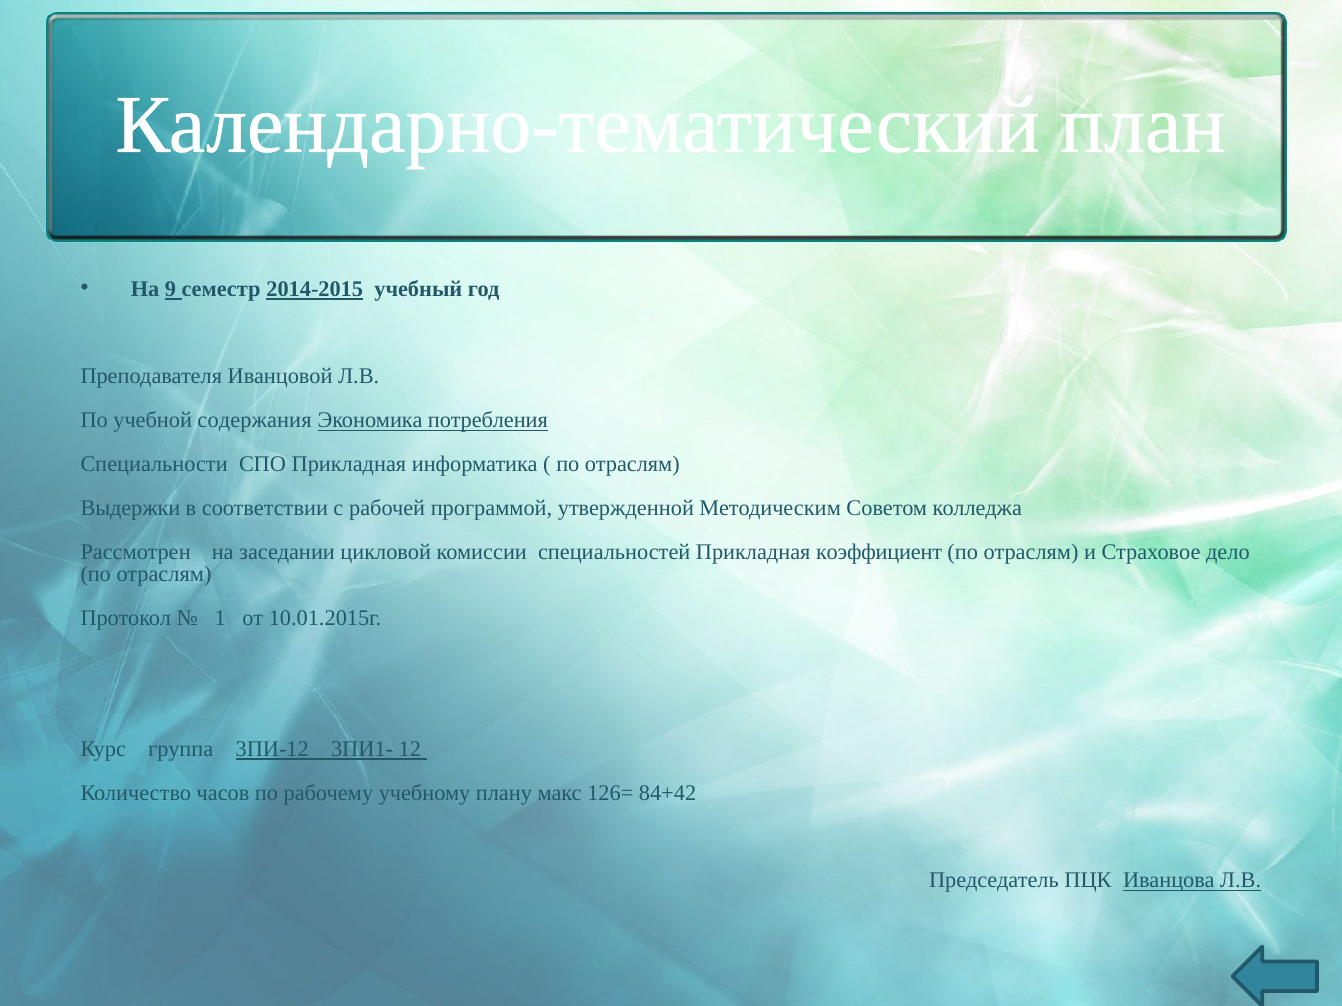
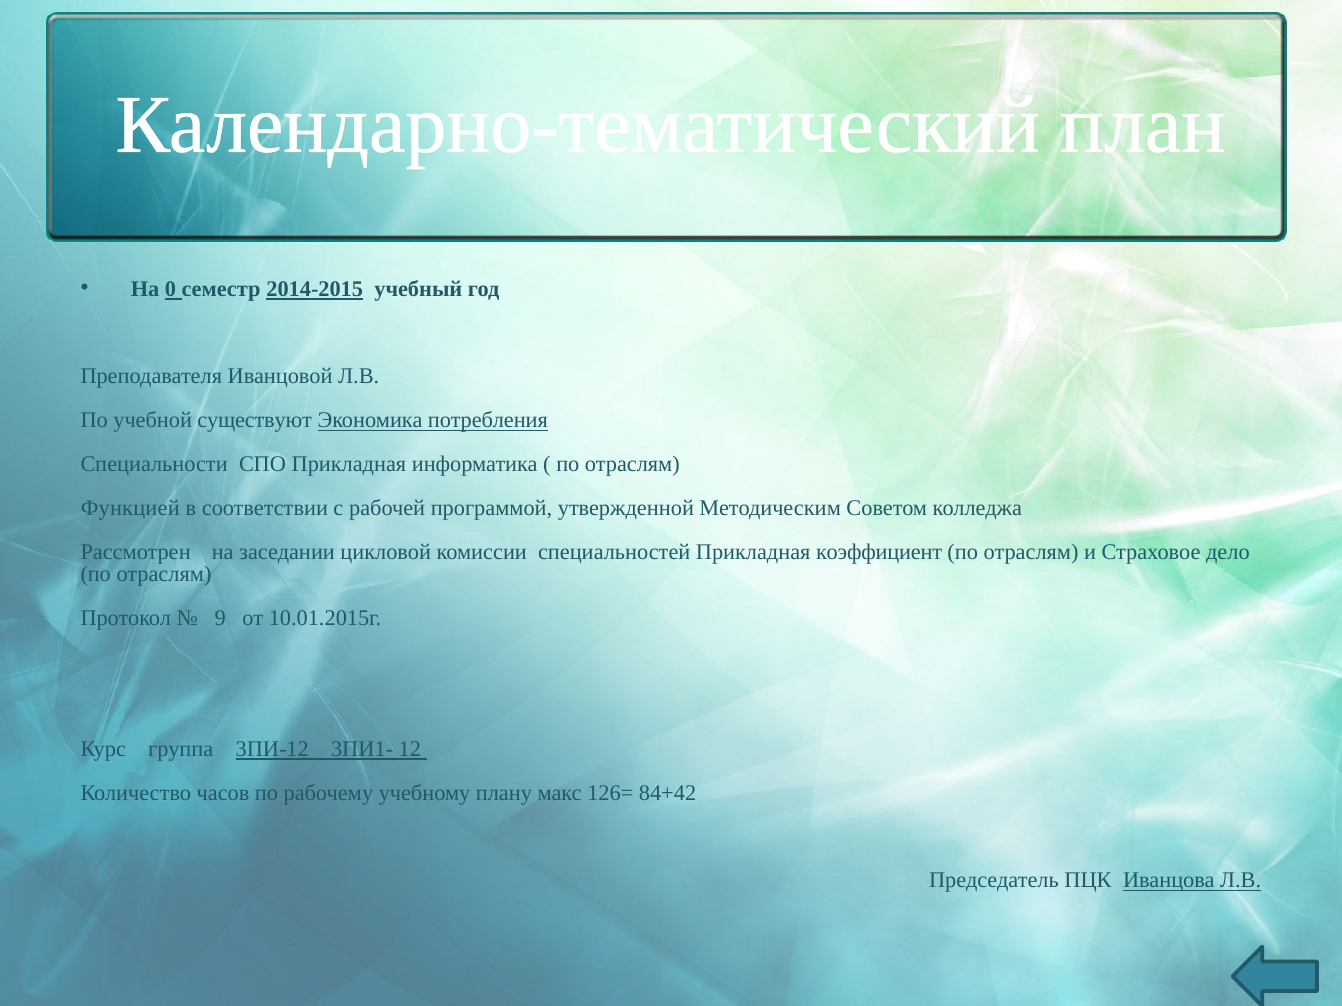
9: 9 -> 0 (170, 289)
содержания: содержания -> существуют (255, 421)
Выдержки: Выдержки -> Функцией (130, 508)
1: 1 -> 9 (220, 618)
